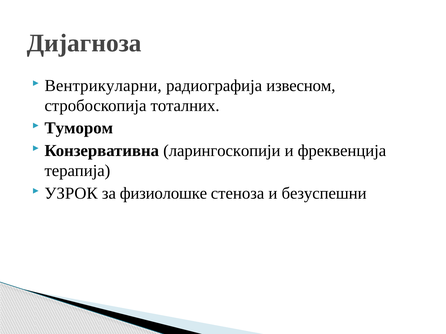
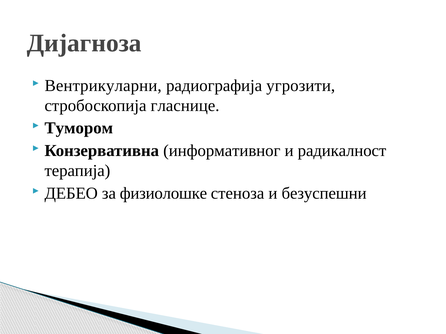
извесном: извесном -> угрозити (301, 86)
тоталних: тоталних -> гласнице (185, 106)
ларингоскопији: ларингоскопији -> информативног (222, 151)
фреквенција: фреквенција -> радикалност (342, 151)
УЗРОК: УЗРОК -> ДЕБЕО (71, 194)
